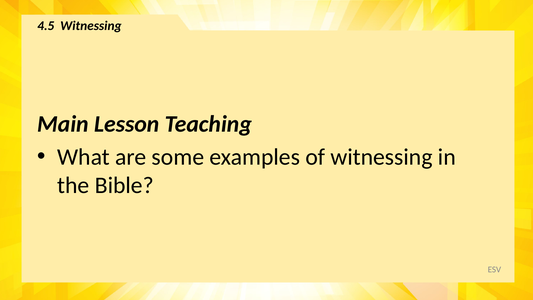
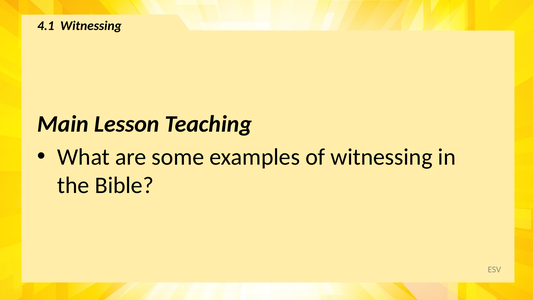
4.5: 4.5 -> 4.1 (46, 26)
